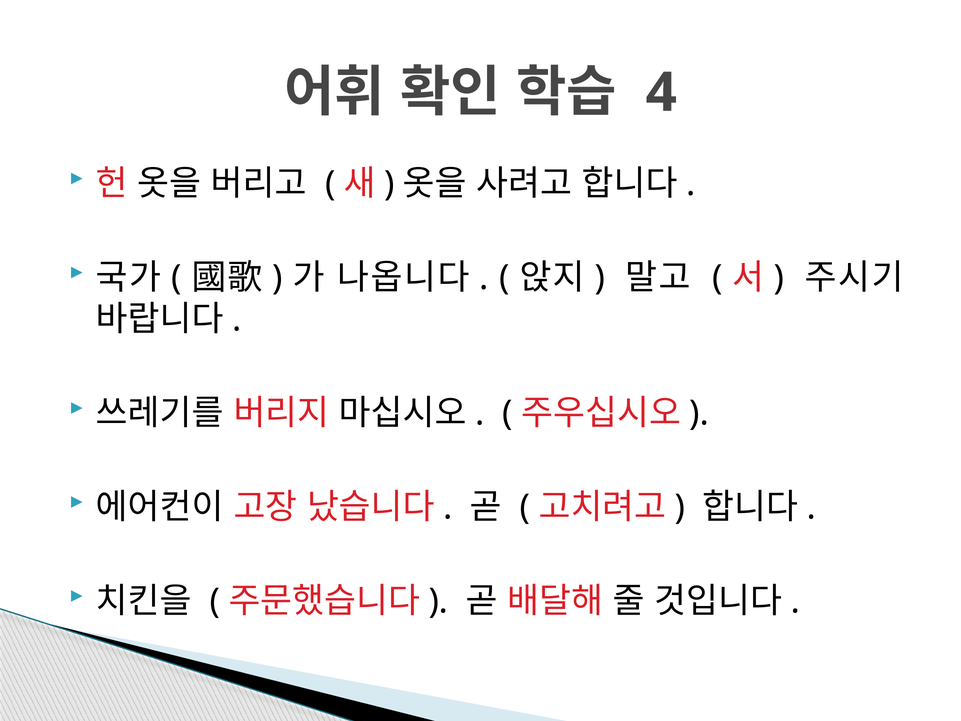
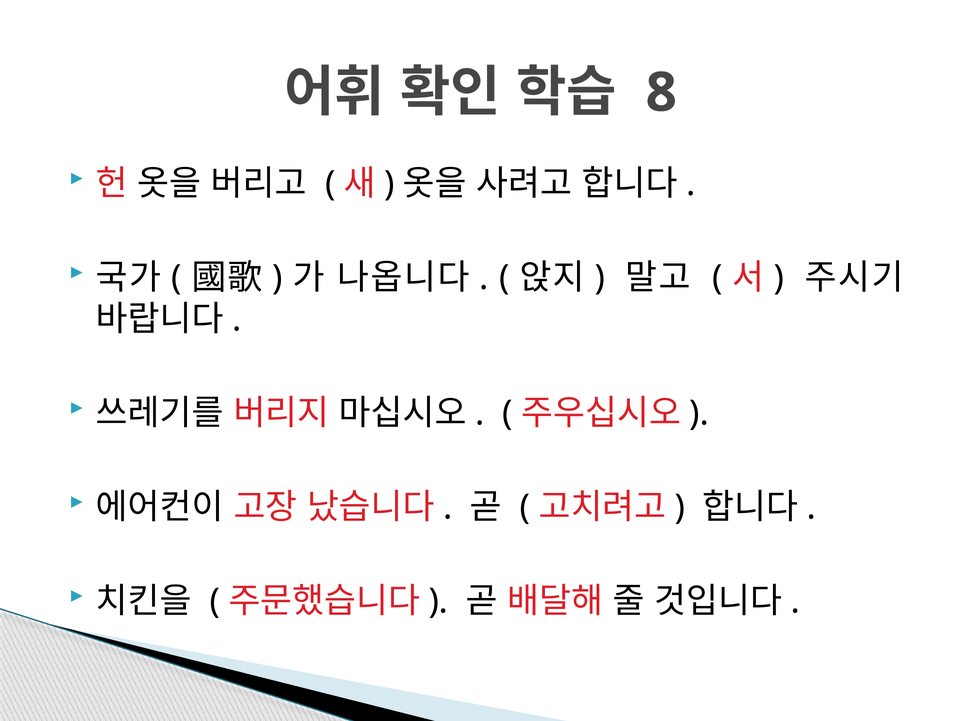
4: 4 -> 8 (661, 93)
